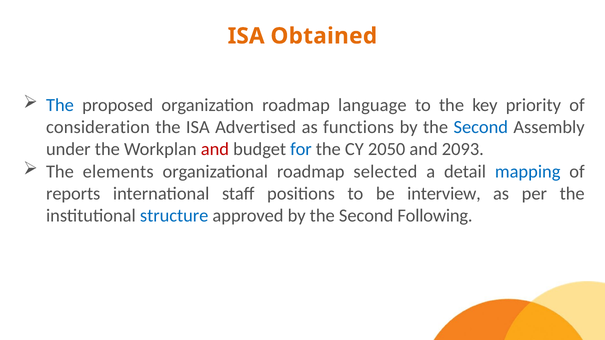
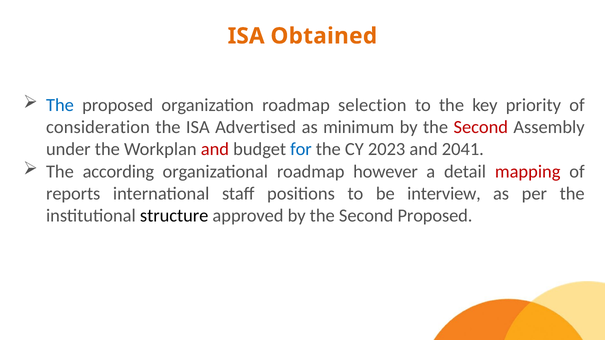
language: language -> selection (372, 105)
functions: functions -> minimum (359, 127)
Second colour: blue -> red (481, 127)
2050: 2050 -> 2023 (387, 149)
2093: 2093 -> 2041 (463, 149)
elements: elements -> according (118, 172)
selected: selected -> however (386, 172)
mapping colour: blue -> red (528, 172)
structure colour: blue -> black (174, 216)
Second Following: Following -> Proposed (435, 216)
